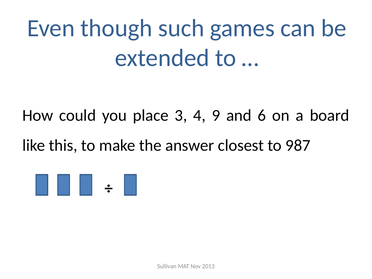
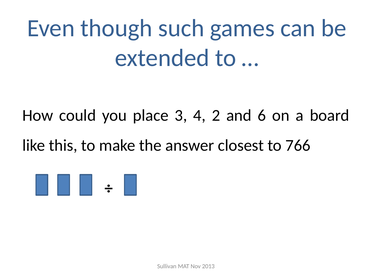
9: 9 -> 2 (216, 116)
987: 987 -> 766 (298, 145)
